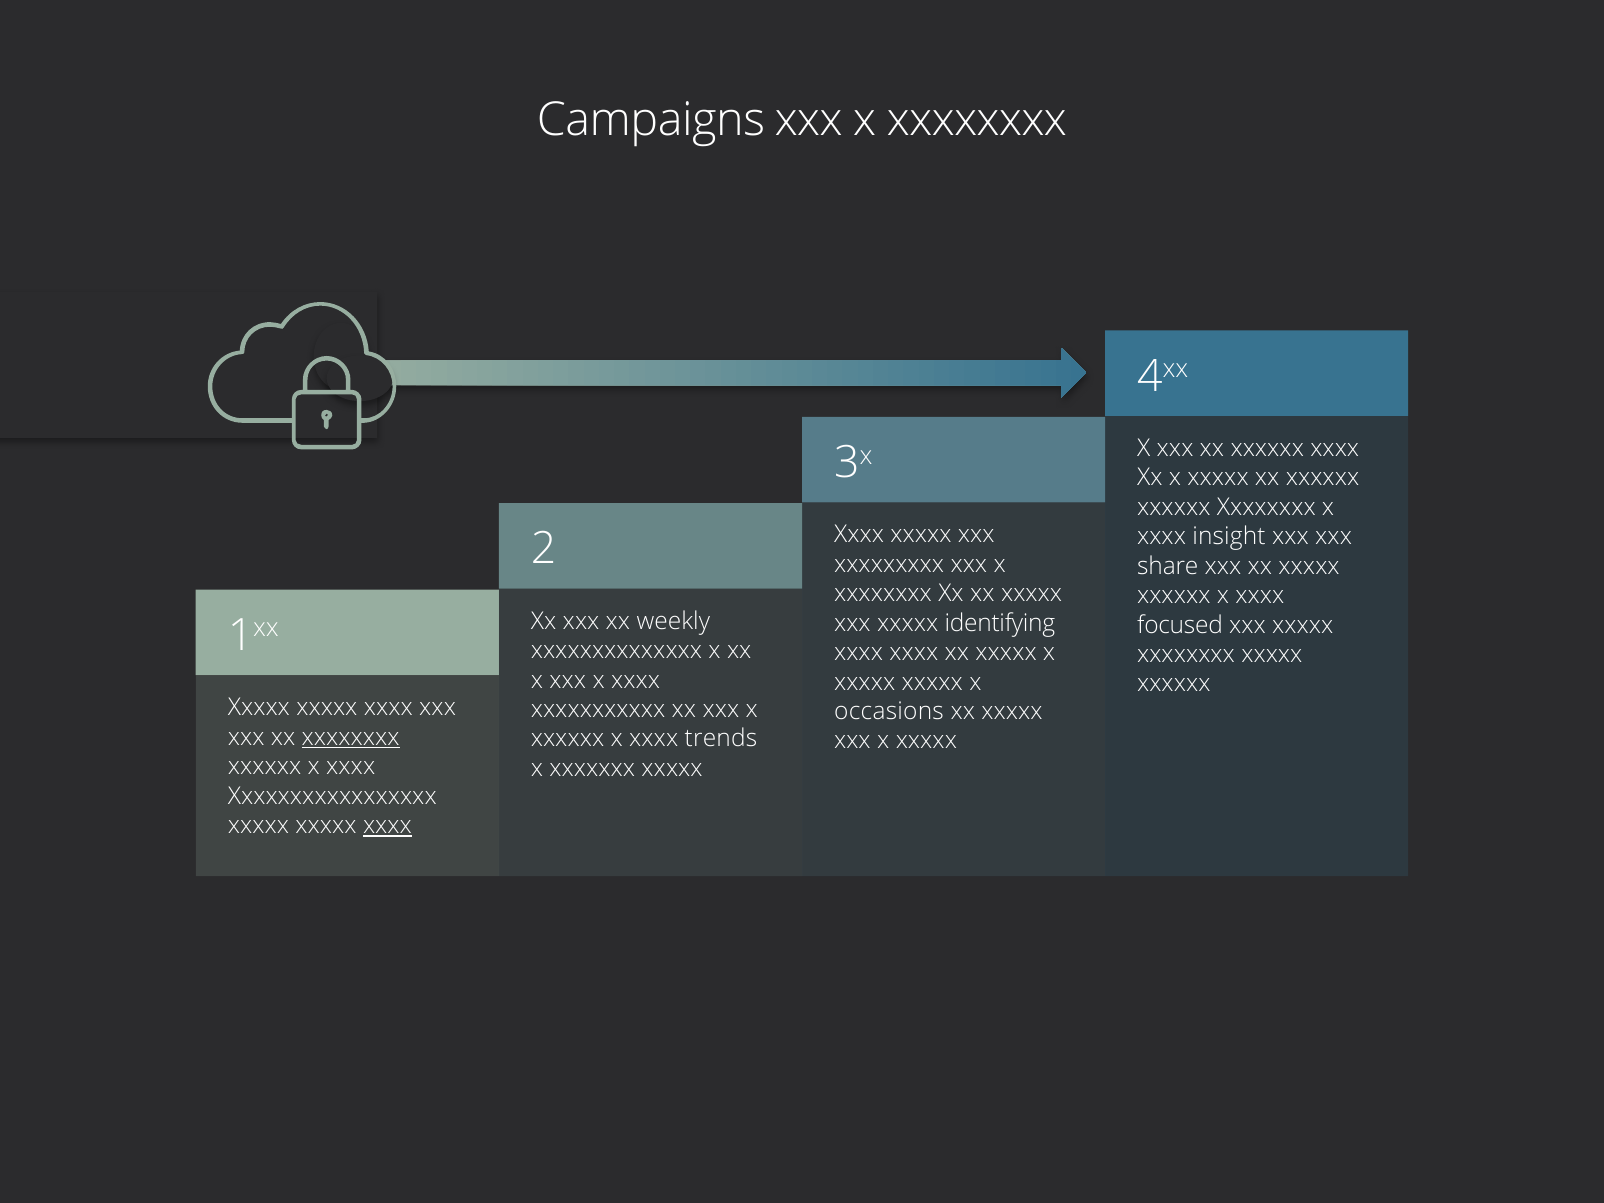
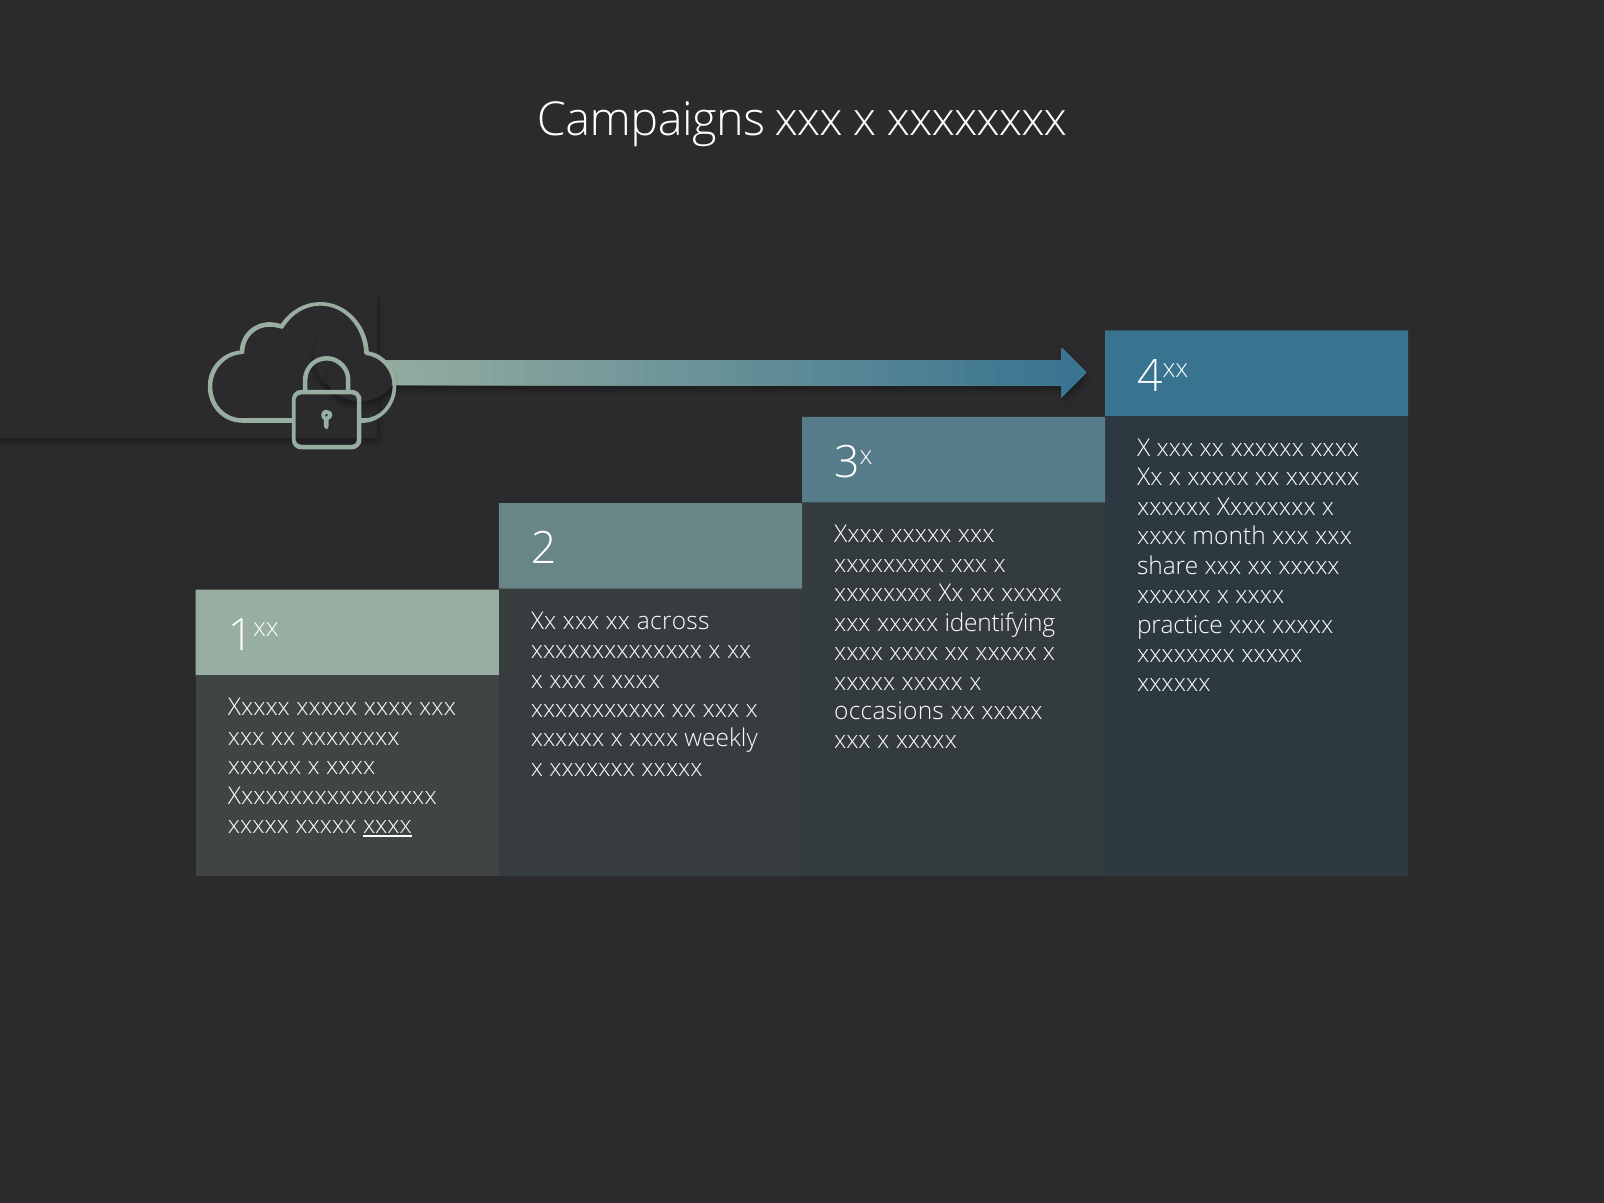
insight: insight -> month (1229, 537)
weekly: weekly -> across (673, 621)
focused: focused -> practice (1180, 625)
xxxxxxxx underline: present -> none (351, 737)
trends: trends -> weekly (721, 739)
